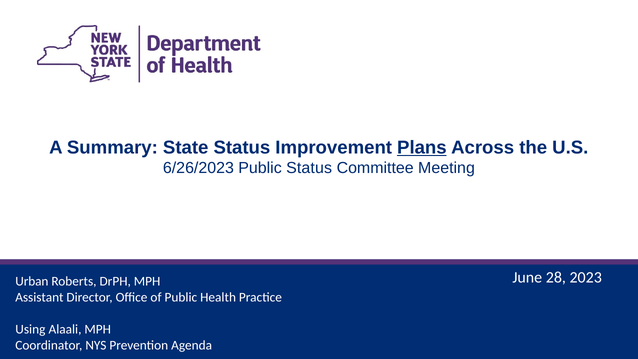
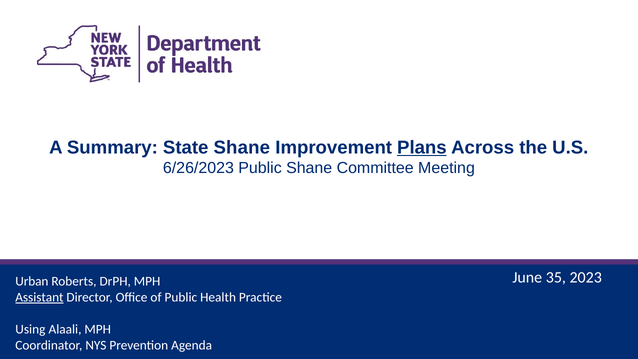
State Status: Status -> Shane (242, 148)
Public Status: Status -> Shane (309, 168)
28: 28 -> 35 (556, 278)
Assistant underline: none -> present (39, 297)
